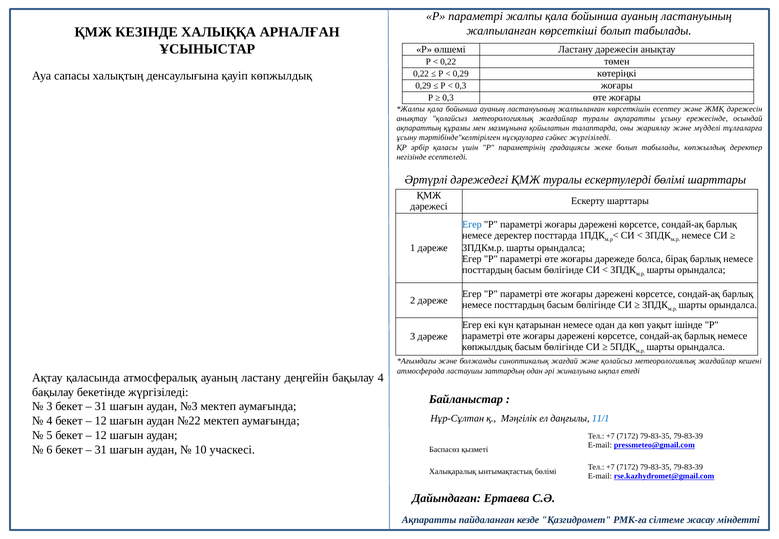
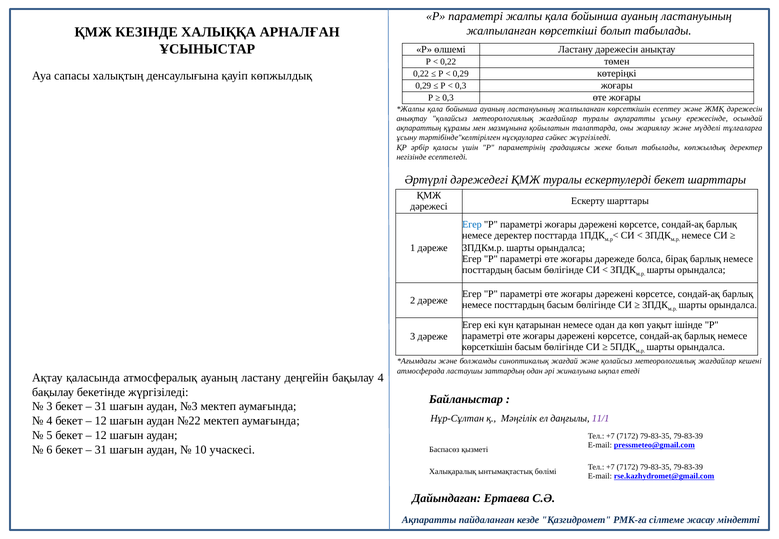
ескертулерді бөлімі: бөлімі -> бекет (669, 180)
көпжылдық: көпжылдық -> көрсеткішін (487, 347)
11/1 colour: blue -> purple (601, 419)
